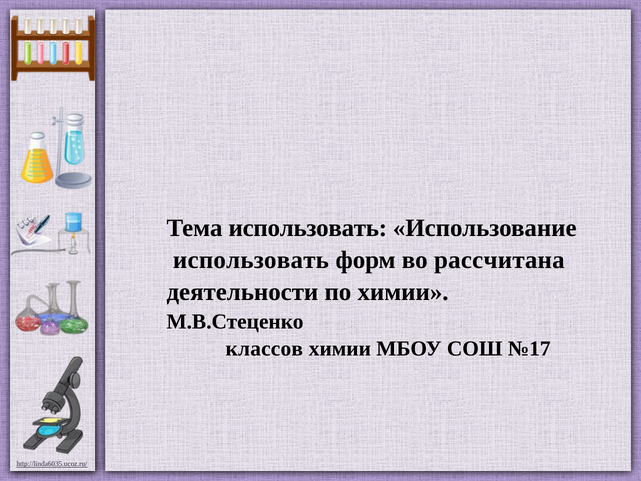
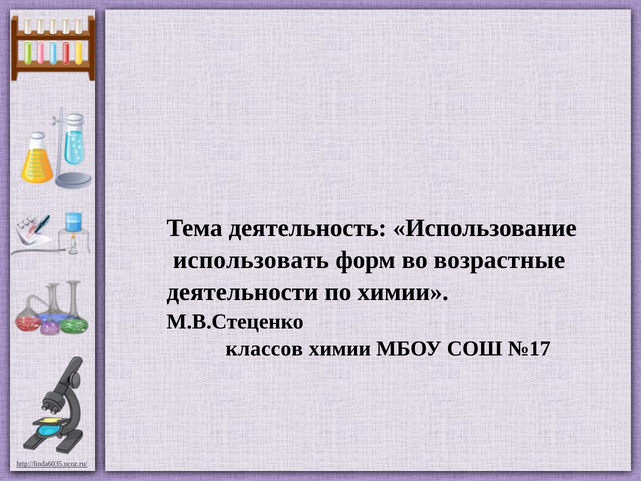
Тема использовать: использовать -> деятельность (308, 228)
рассчитана: рассчитана -> возрастные (499, 260)
